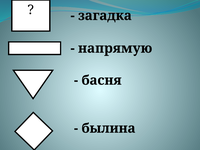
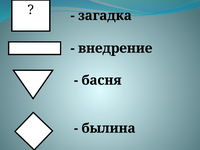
напрямую: напрямую -> внедрение (115, 48)
